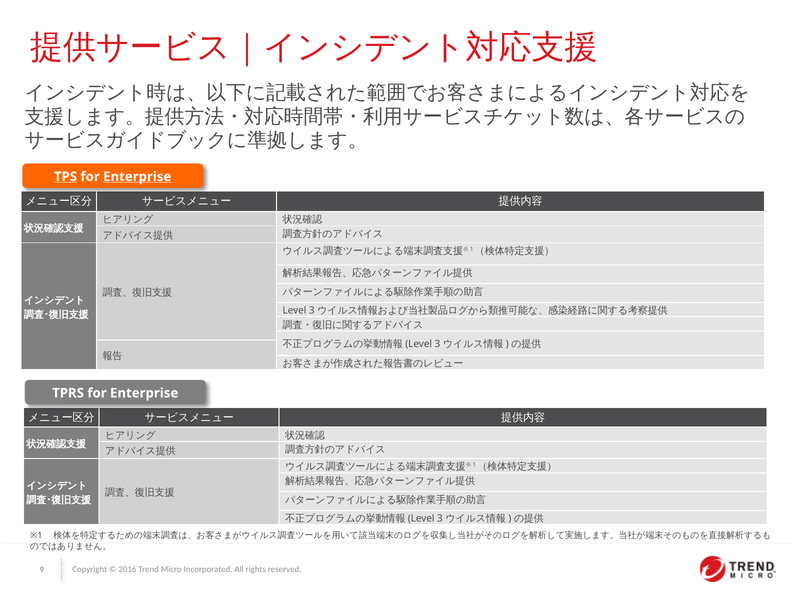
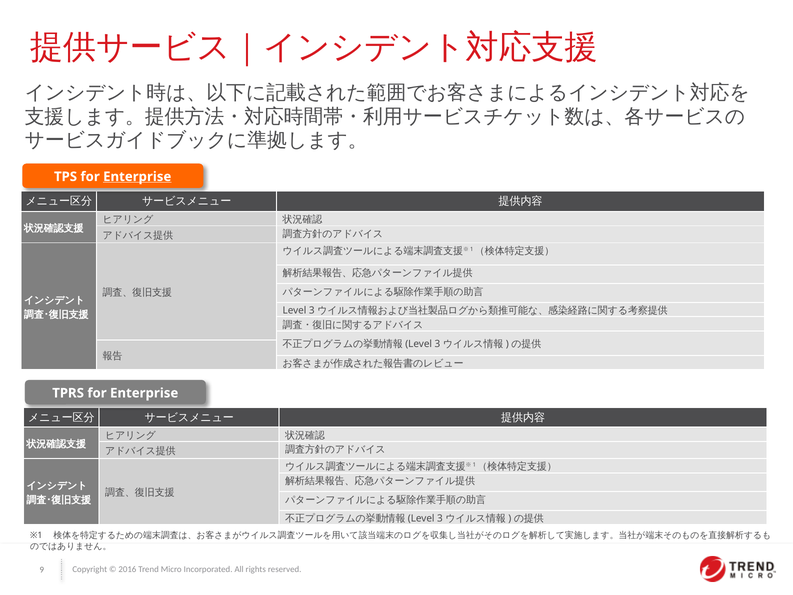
TPS underline: present -> none (66, 177)
